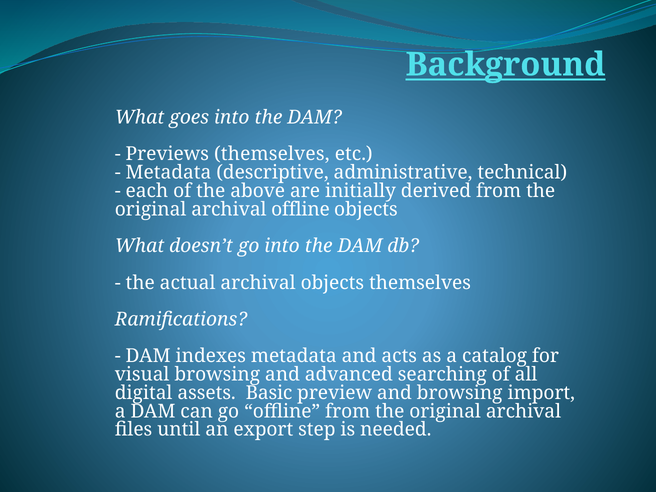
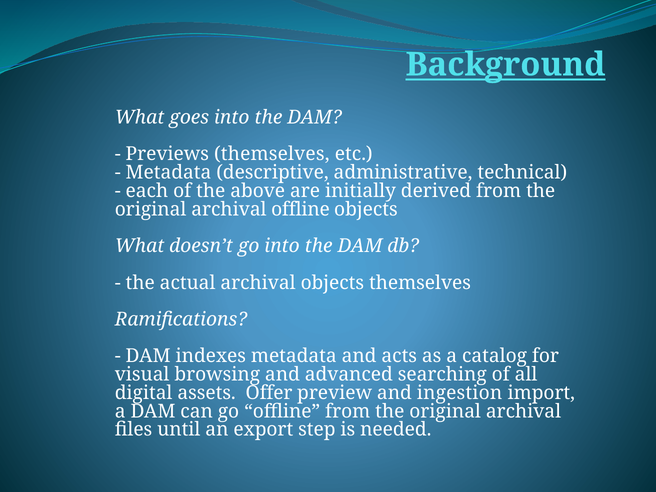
Basic: Basic -> Offer (269, 393)
and browsing: browsing -> ingestion (460, 393)
